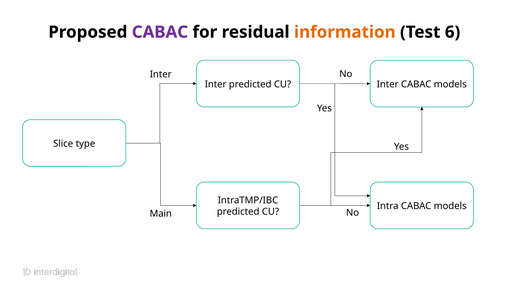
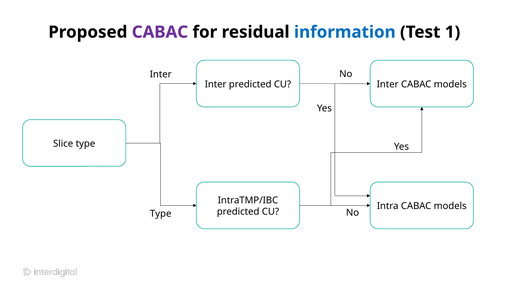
information colour: orange -> blue (345, 32)
6: 6 -> 1 (453, 32)
Main: Main -> Type (161, 214)
